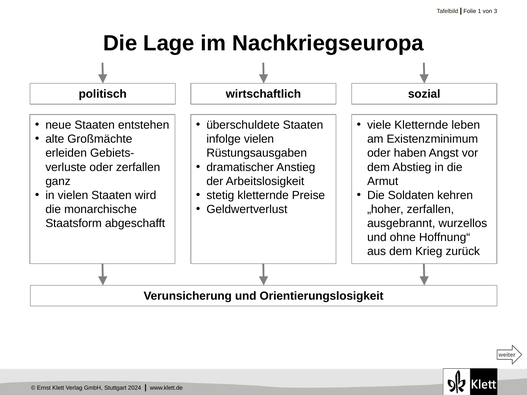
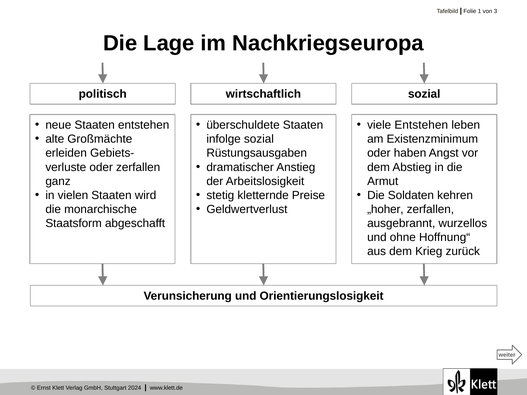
viele Kletternde: Kletternde -> Entstehen (421, 125)
infolge vielen: vielen -> sozial (259, 139)
